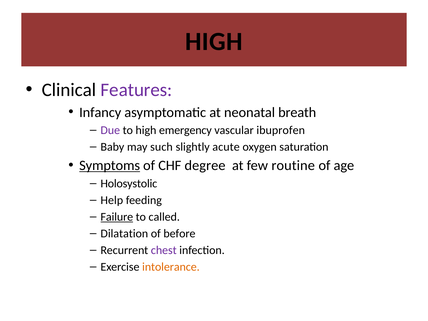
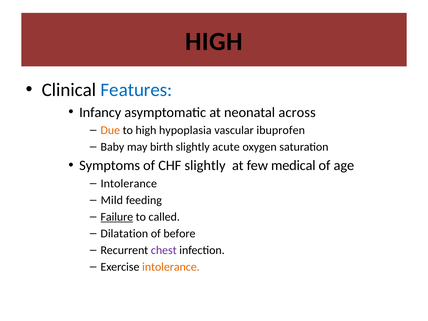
Features colour: purple -> blue (136, 90)
breath: breath -> across (297, 112)
Due colour: purple -> orange (110, 130)
emergency: emergency -> hypoplasia (185, 130)
such: such -> birth (162, 147)
Symptoms underline: present -> none (110, 166)
CHF degree: degree -> slightly (205, 166)
routine: routine -> medical (293, 166)
Holosystolic: Holosystolic -> Intolerance (129, 184)
Help: Help -> Mild (112, 200)
